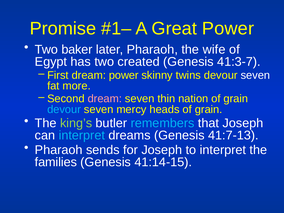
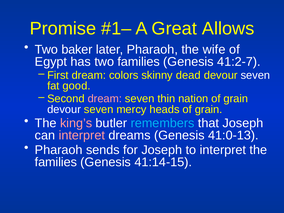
Great Power: Power -> Allows (228, 28)
two created: created -> families (139, 62)
41:3-7: 41:3-7 -> 41:2-7 (239, 62)
dream power: power -> colors (124, 75)
twins: twins -> dead (188, 75)
more: more -> good (77, 86)
devour colour: light blue -> white (64, 109)
king’s colour: light green -> pink (76, 123)
interpret colour: light blue -> pink (82, 135)
41:7-13: 41:7-13 -> 41:0-13 (233, 135)
